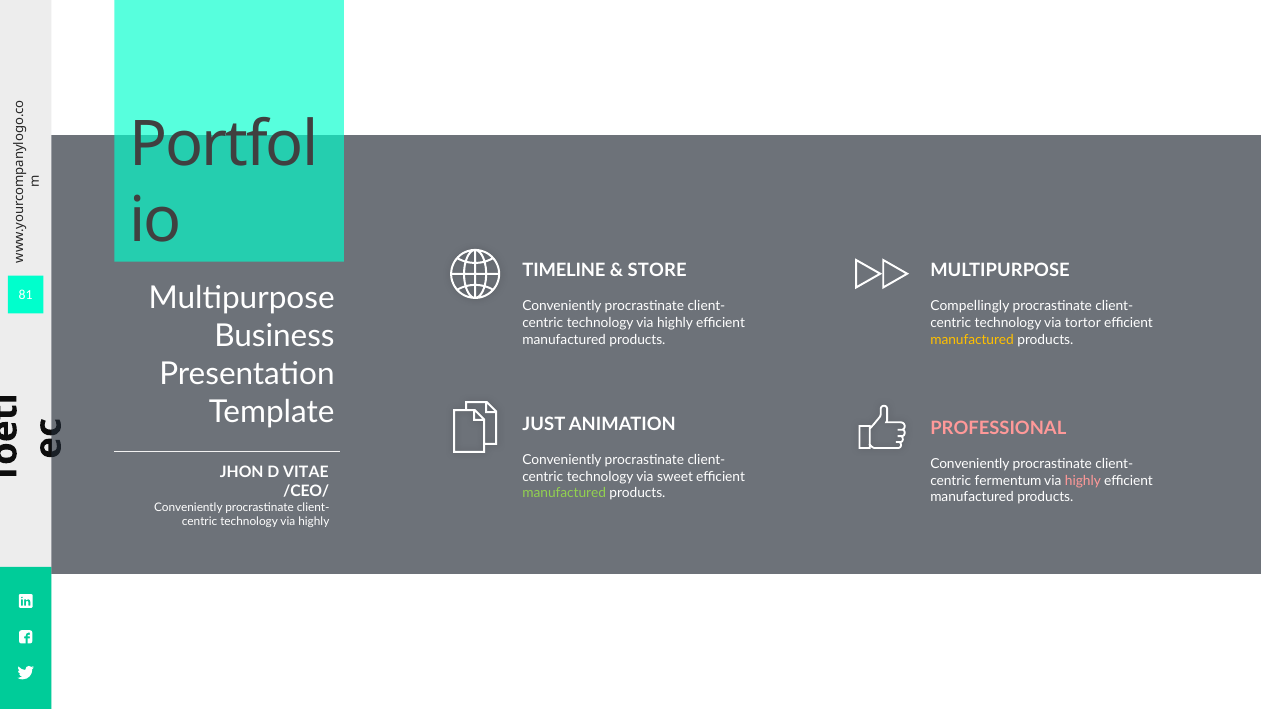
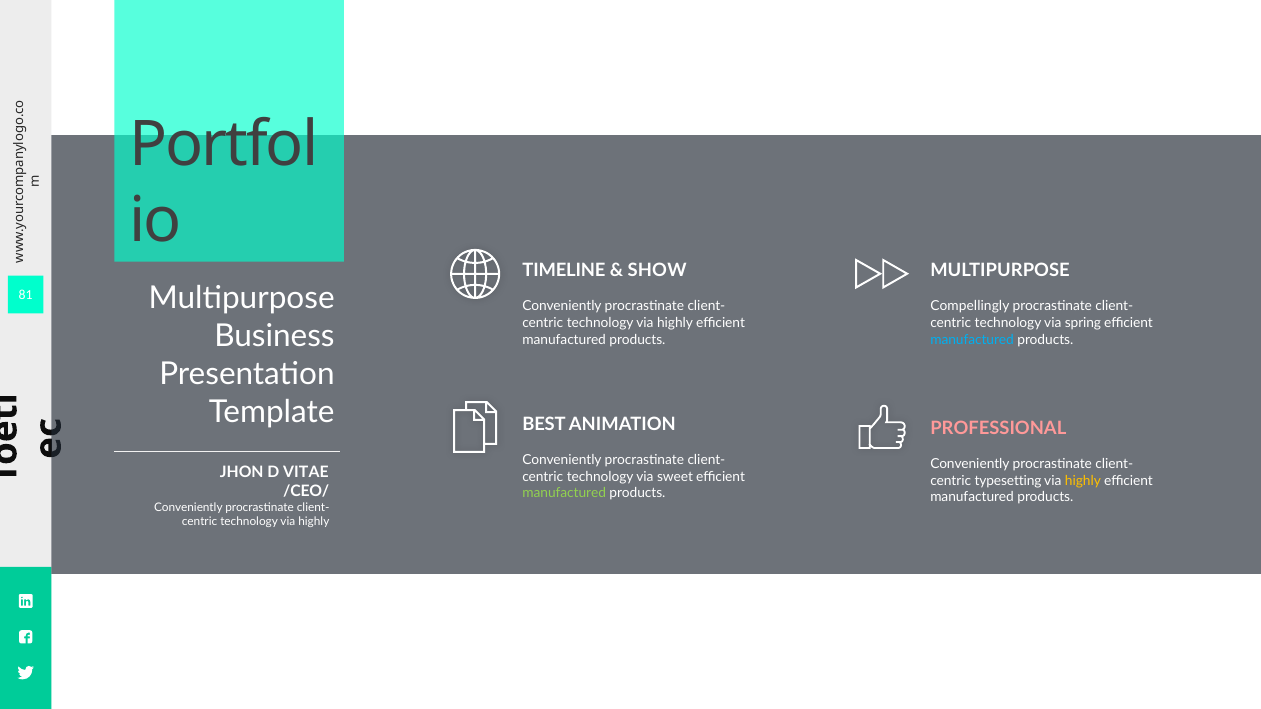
STORE: STORE -> SHOW (657, 271)
tortor: tortor -> spring (1083, 323)
manufactured colour: yellow -> light blue (972, 340)
JUST: JUST -> BEST (544, 425)
fermentum: fermentum -> typesetting (1008, 481)
highly colour: pink -> yellow (1083, 481)
